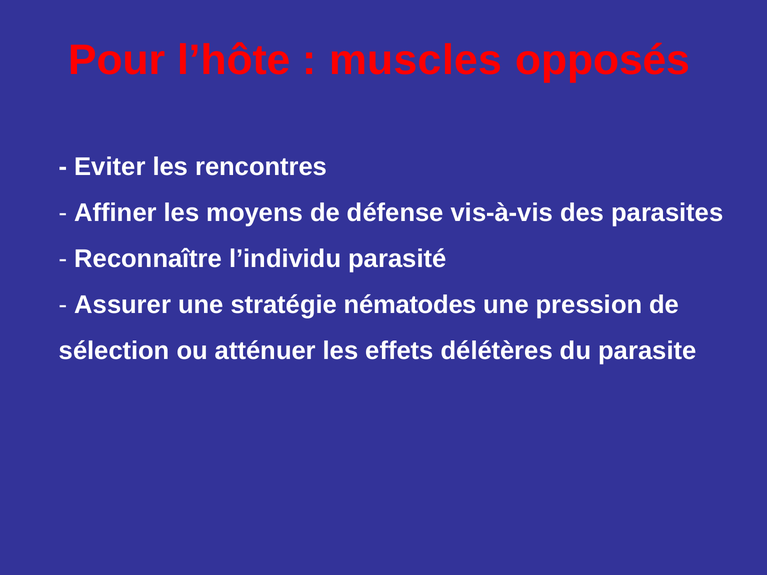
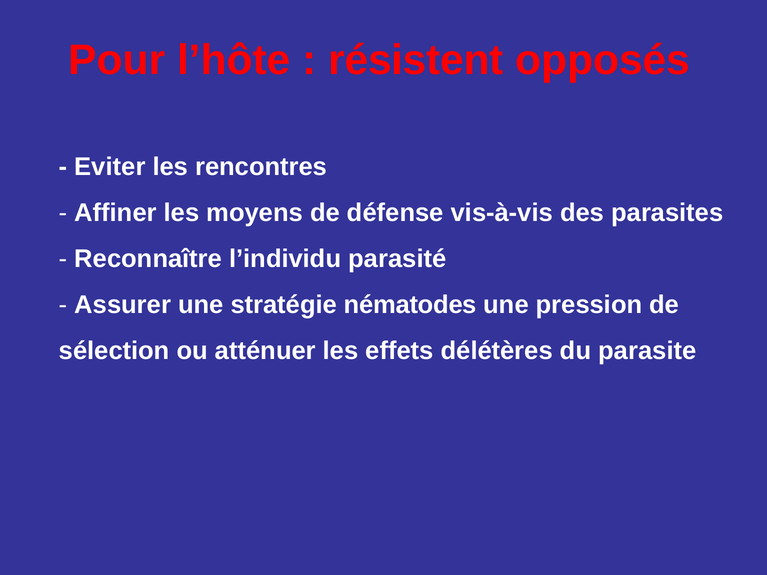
muscles: muscles -> résistent (416, 60)
